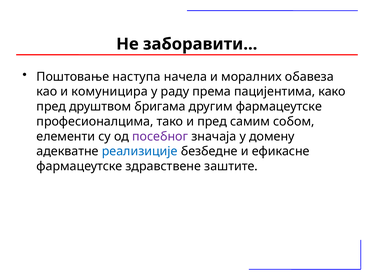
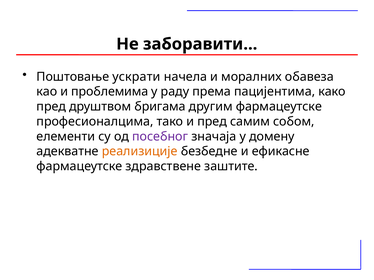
наступа: наступа -> ускрати (136, 77)
комуницира: комуницира -> проблемима (110, 92)
реализиције colour: blue -> orange (140, 152)
